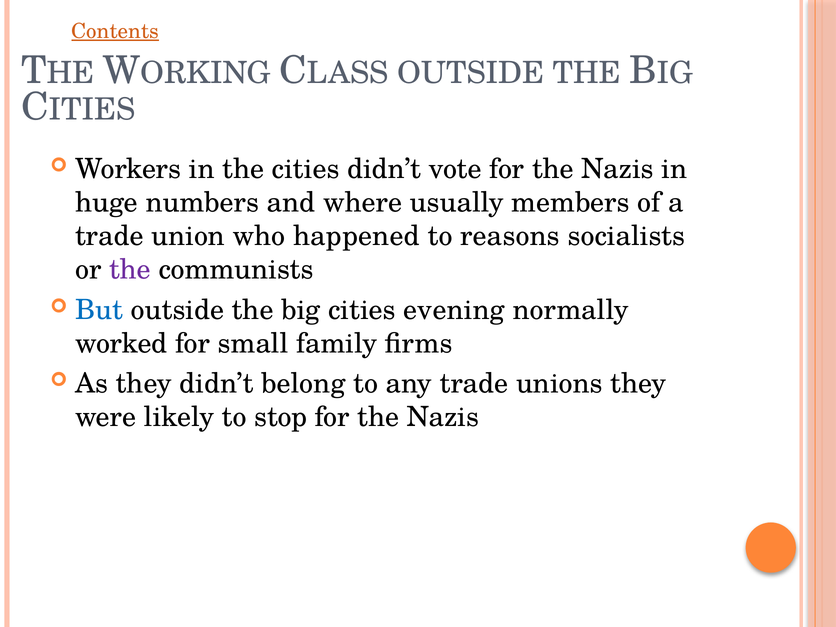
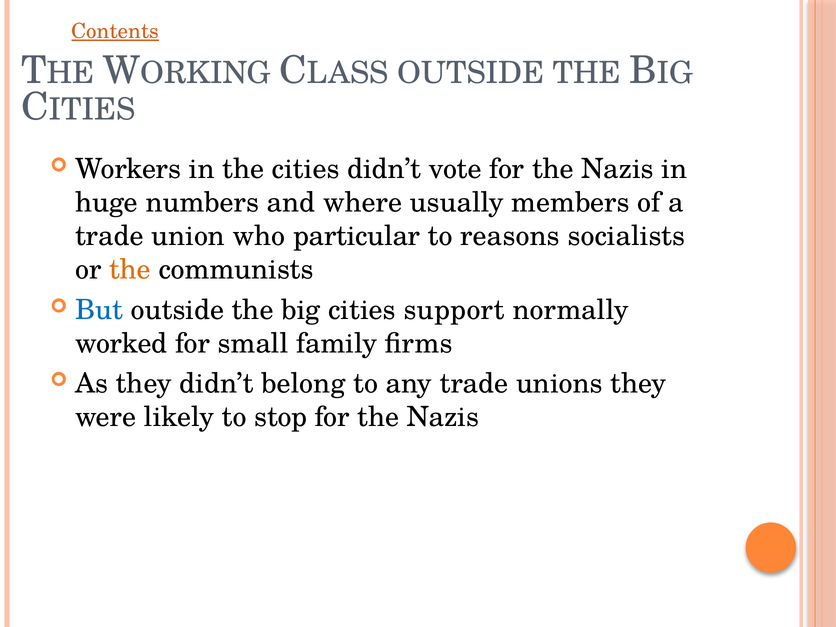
happened: happened -> particular (357, 236)
the colour: purple -> orange (130, 269)
evening: evening -> support (454, 310)
